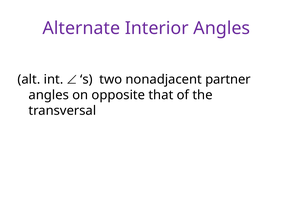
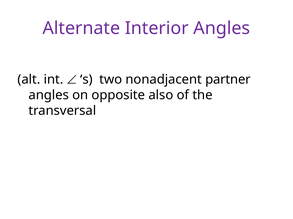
that: that -> also (161, 95)
